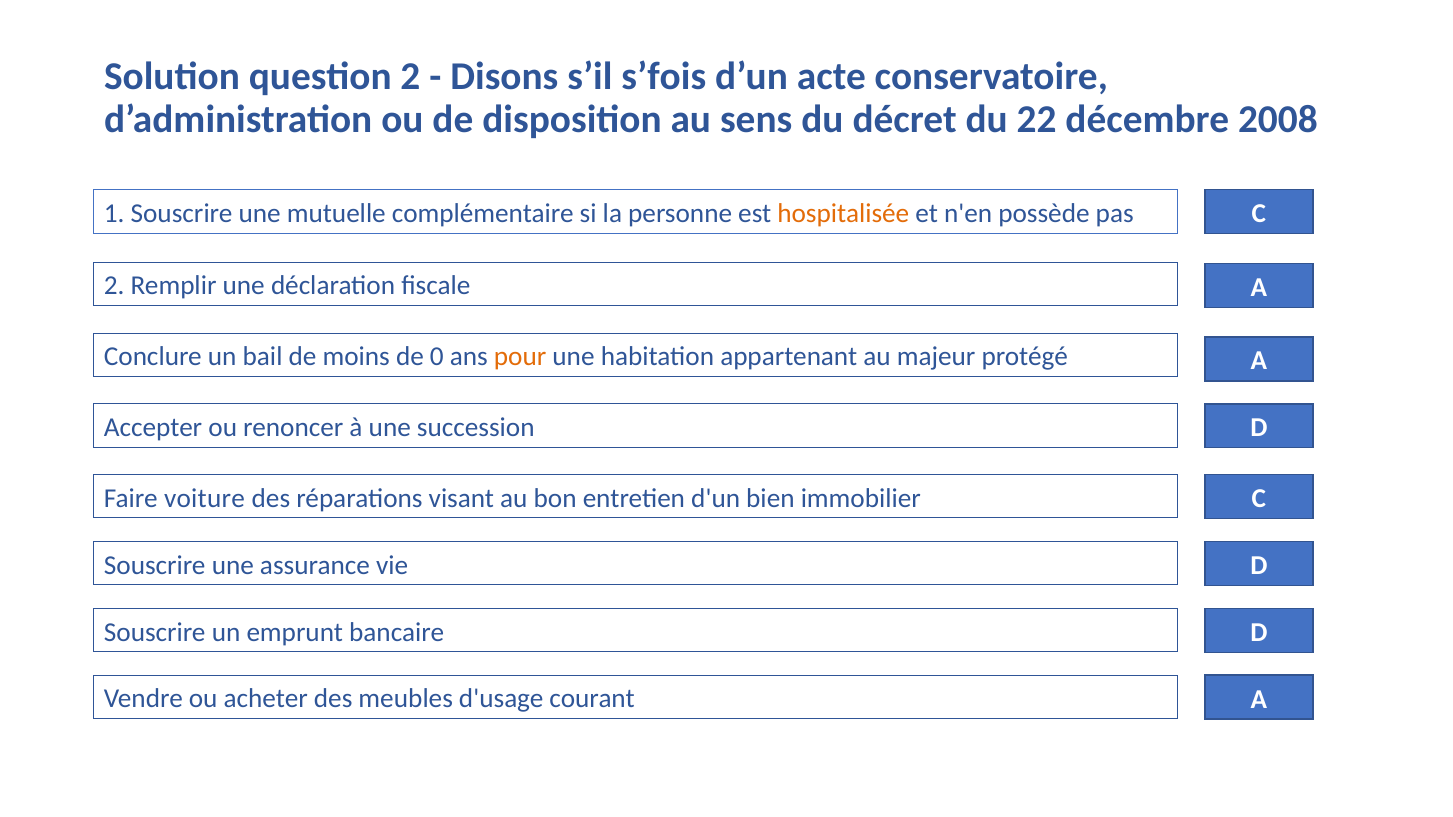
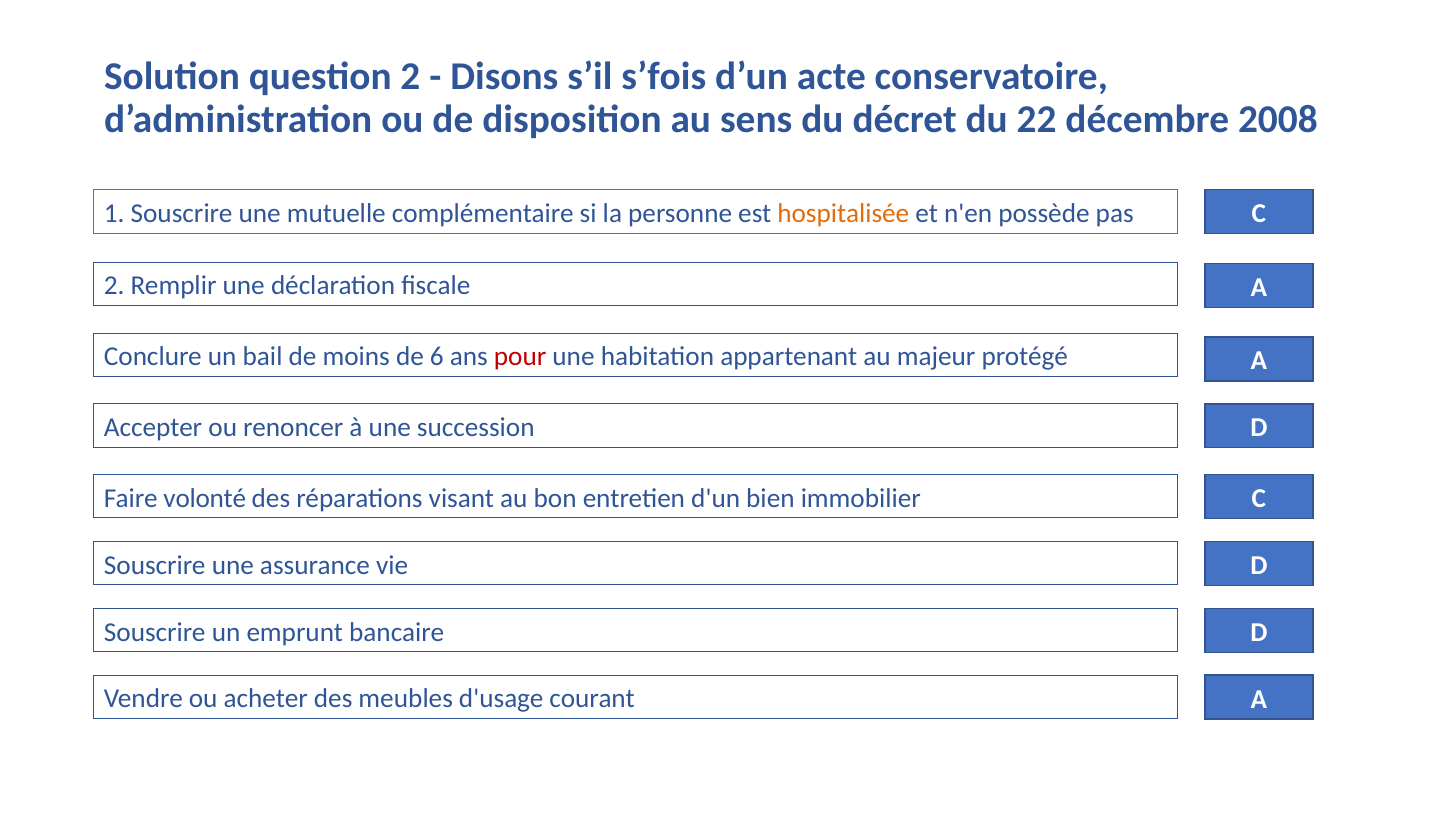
0: 0 -> 6 (437, 357)
pour colour: orange -> red (520, 357)
voiture: voiture -> volonté (205, 498)
